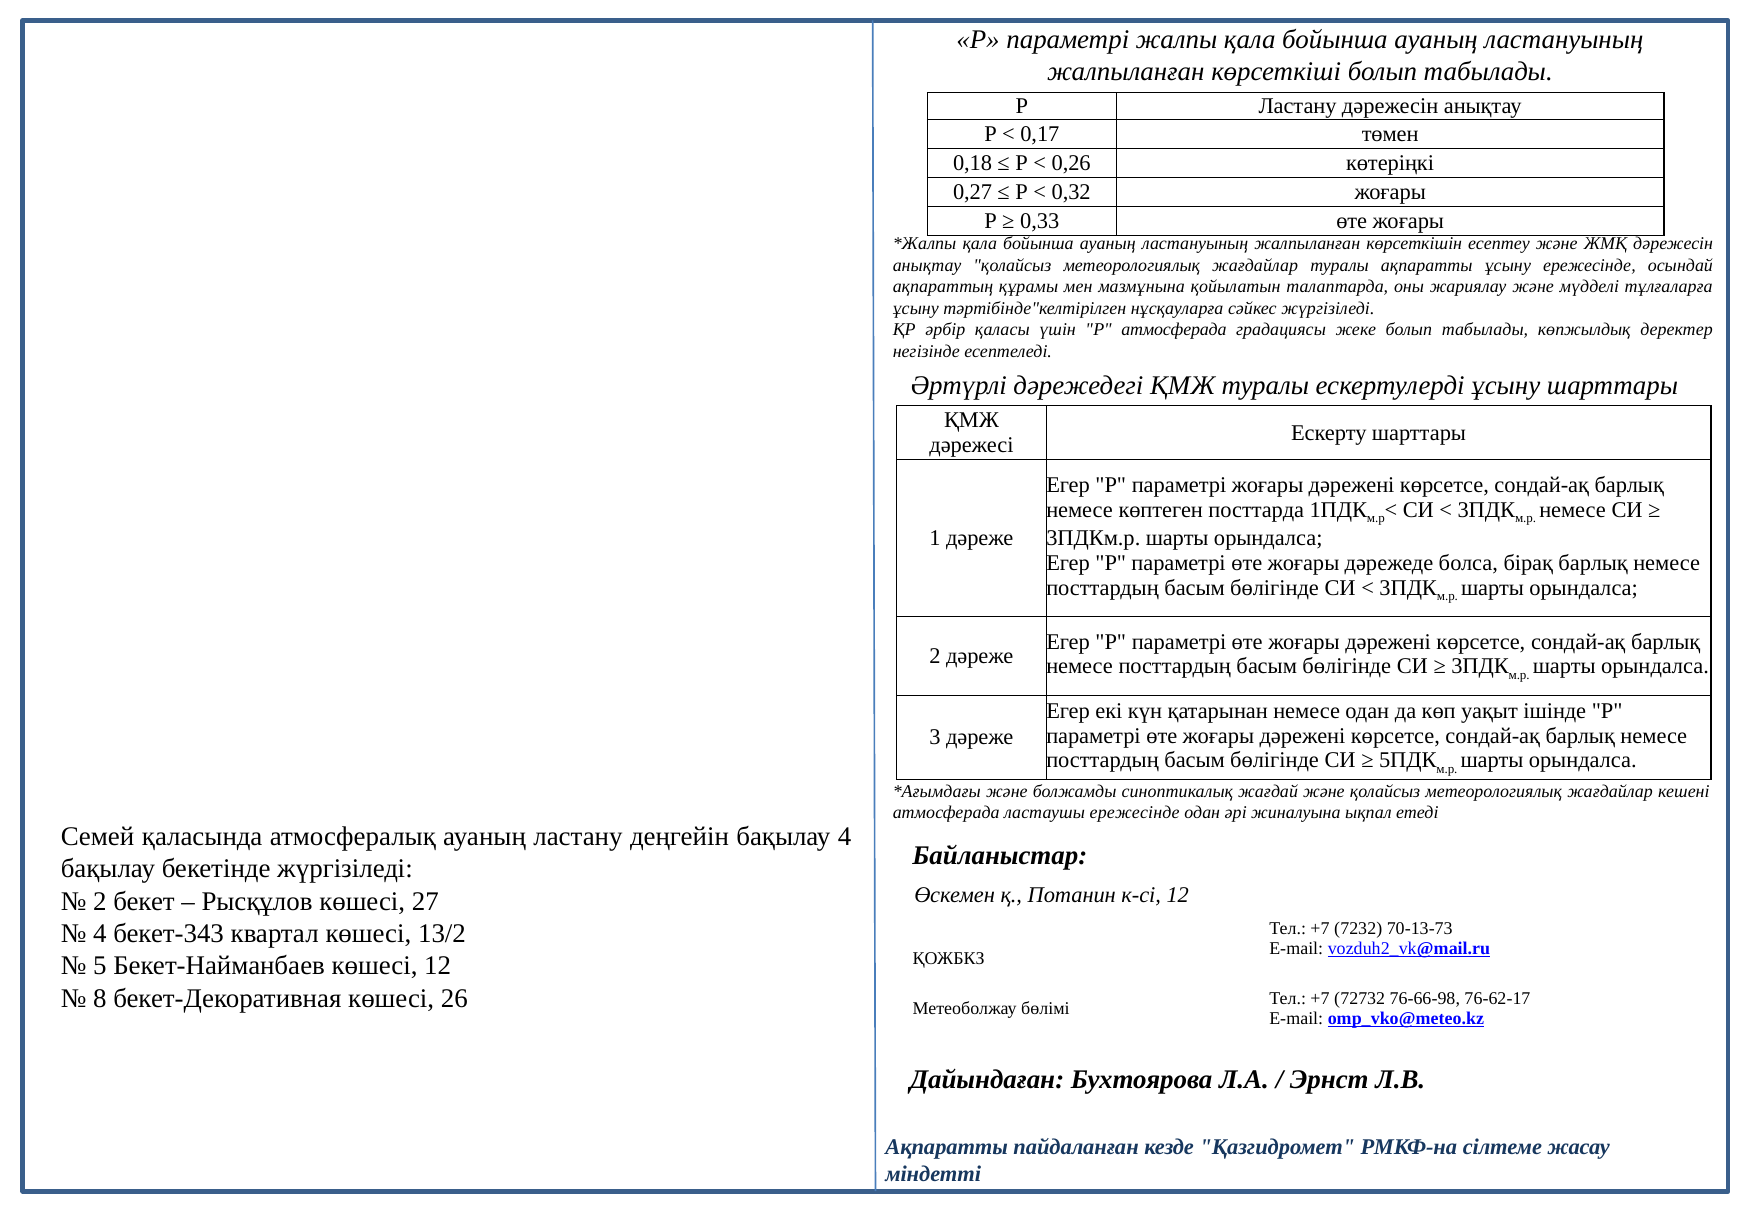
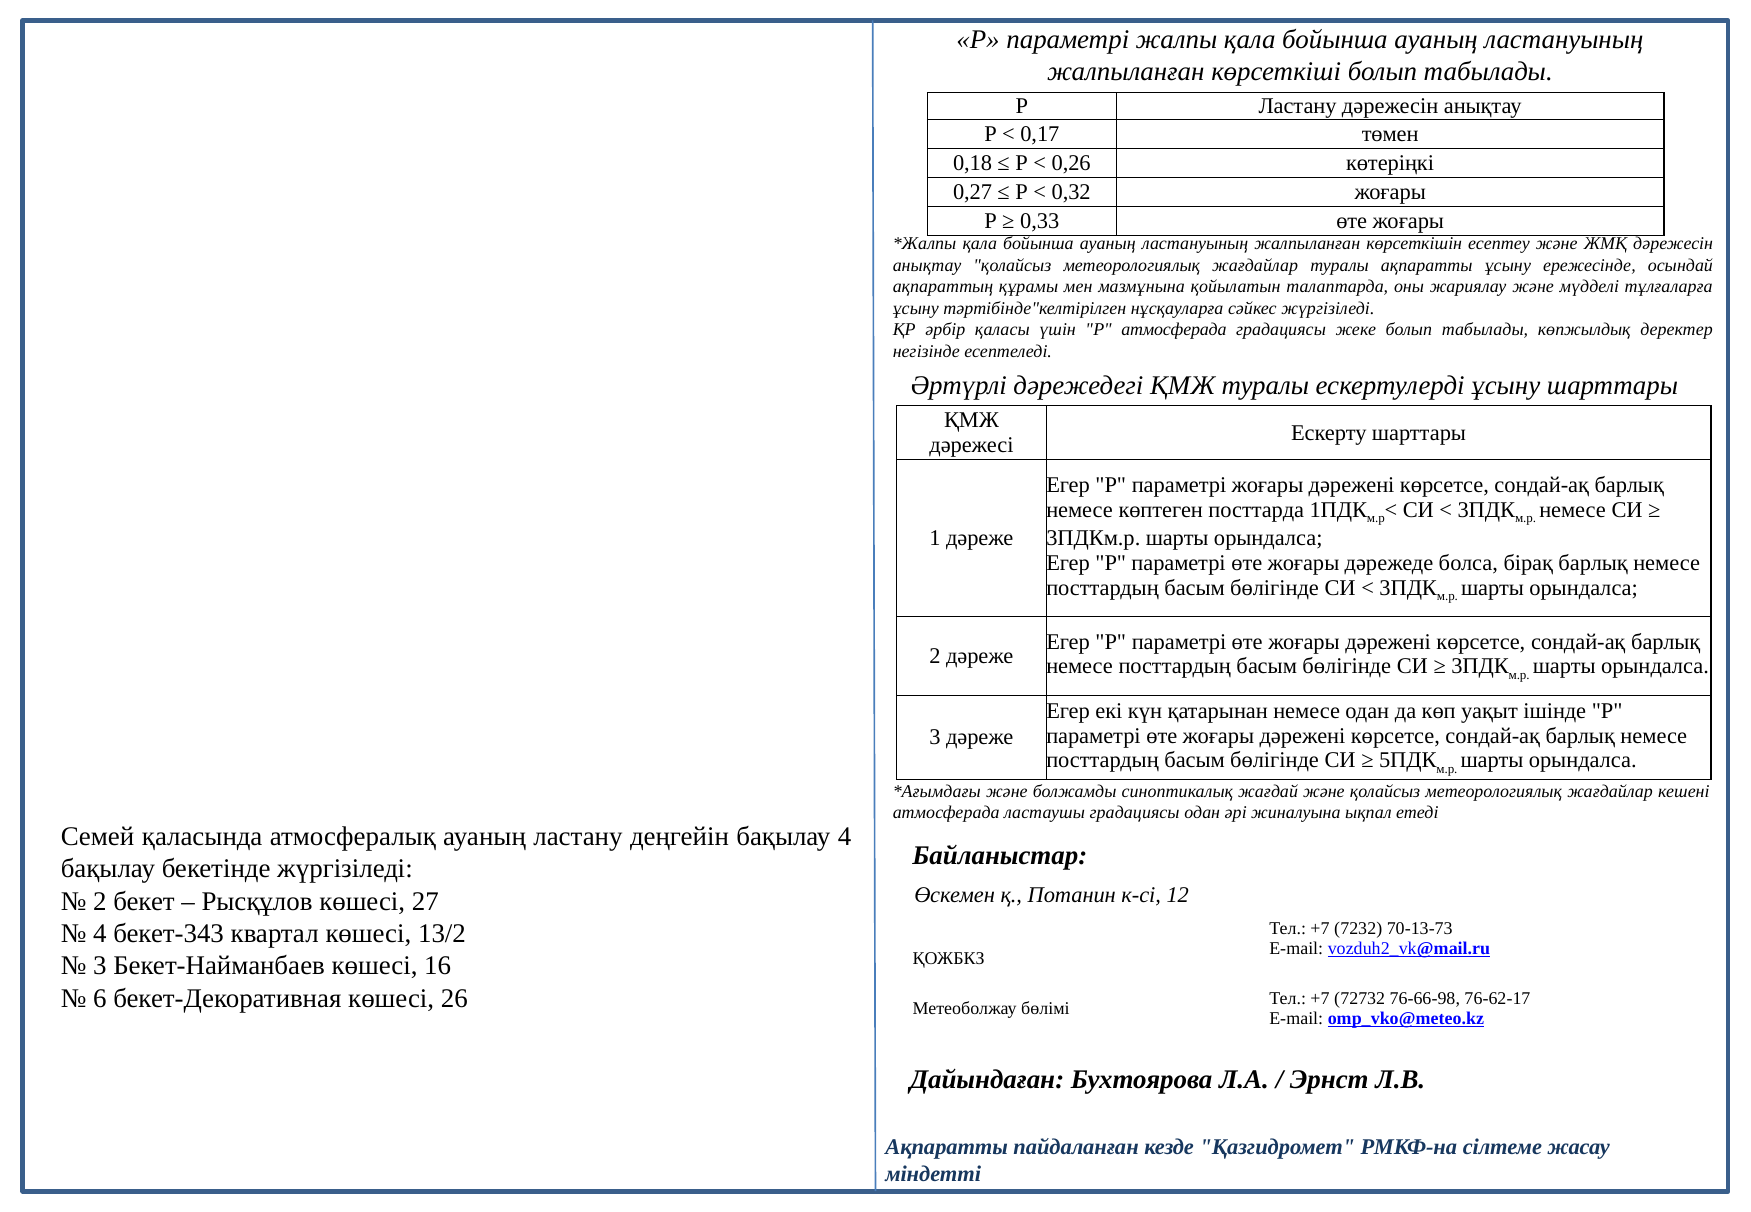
ластаушы ережесінде: ережесінде -> градациясы (1135, 813)
5: 5 -> 3 (100, 966)
көшесі 12: 12 -> 16 (438, 966)
8: 8 -> 6 (100, 998)
